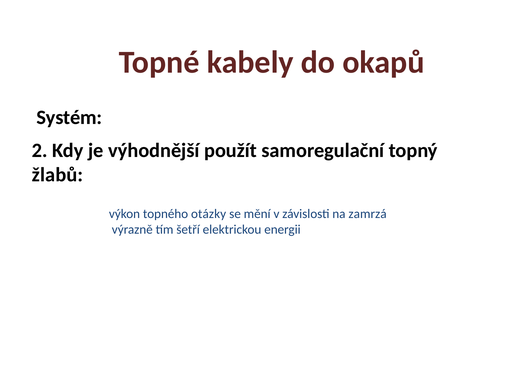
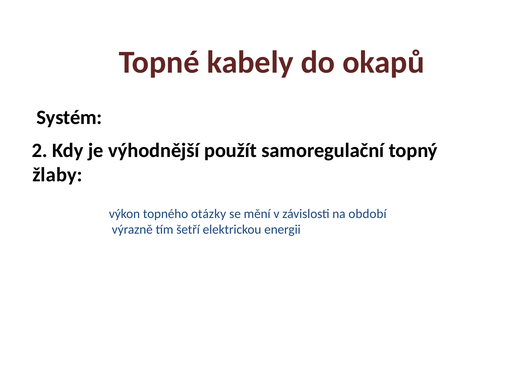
žlabů: žlabů -> žlaby (57, 175)
zamrzá: zamrzá -> období (368, 214)
